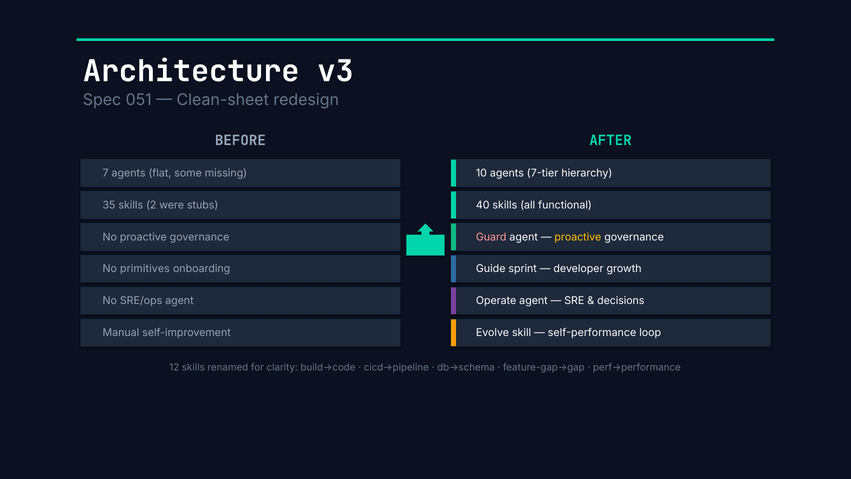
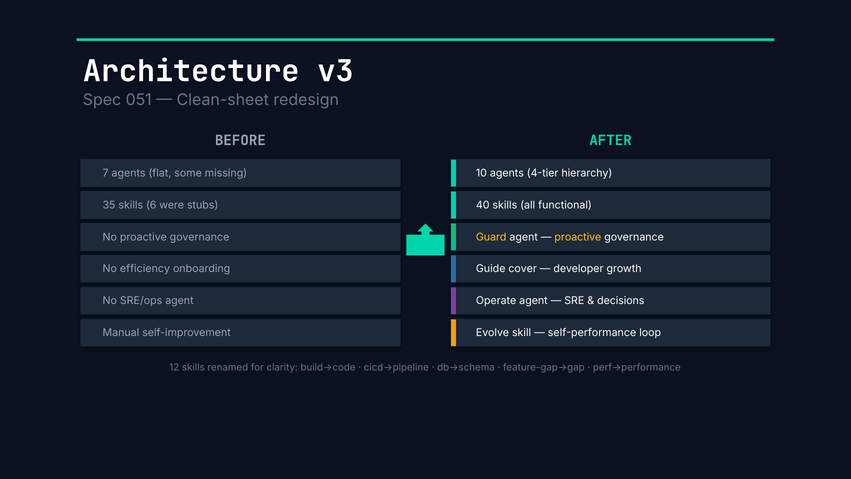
7-tier: 7-tier -> 4-tier (543, 173)
2: 2 -> 6 (151, 205)
Guard colour: pink -> yellow (491, 237)
primitives: primitives -> efficiency (145, 269)
sprint: sprint -> cover (523, 269)
